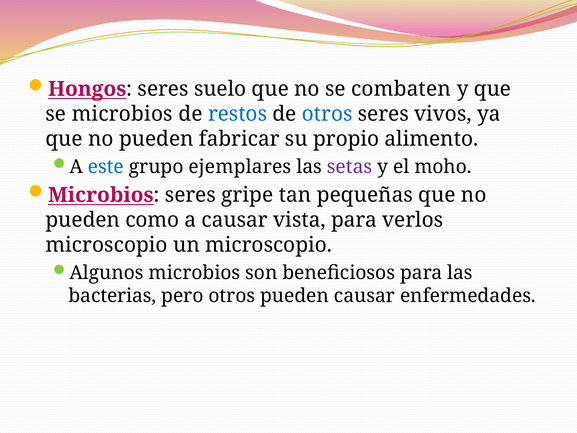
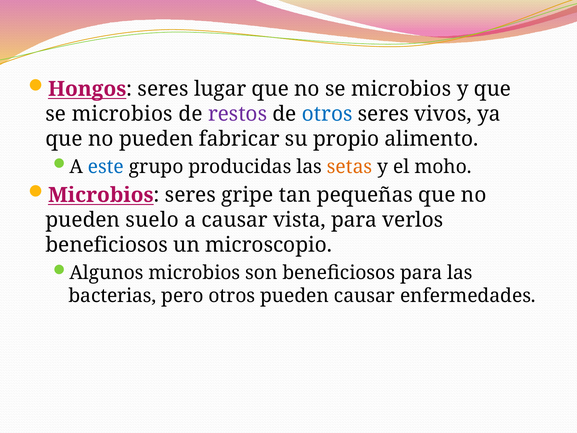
suelo: suelo -> lugar (220, 89)
no se combaten: combaten -> microbios (401, 89)
restos colour: blue -> purple (238, 114)
ejemplares: ejemplares -> producidas (240, 167)
setas colour: purple -> orange (350, 167)
como: como -> suelo (152, 220)
microscopio: microscopio -> beneficiosos (107, 245)
